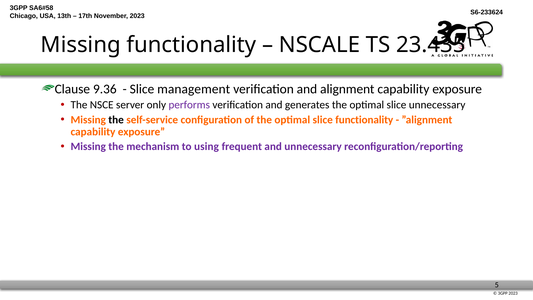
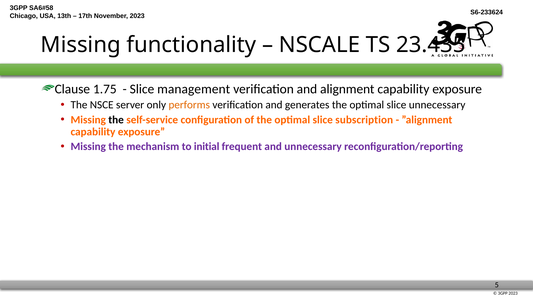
9.36: 9.36 -> 1.75 (105, 89)
performs colour: purple -> orange (189, 105)
slice functionality: functionality -> subscription (364, 120)
using: using -> initial (207, 146)
